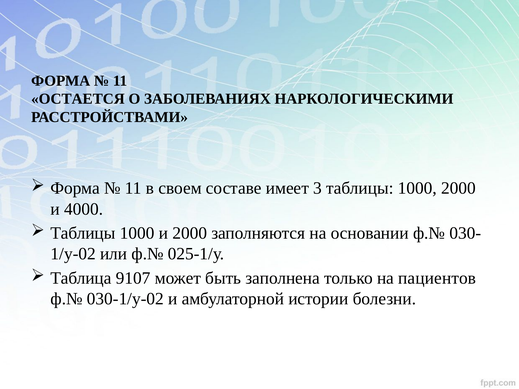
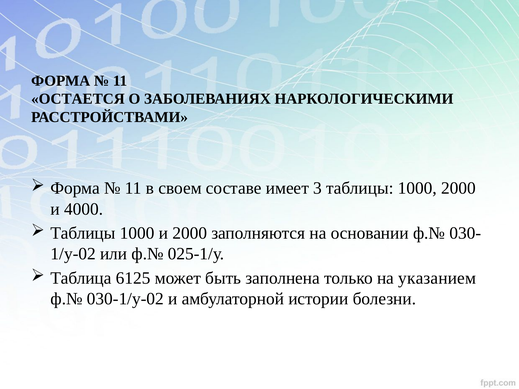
9107: 9107 -> 6125 (133, 278)
пациентов: пациентов -> указанием (437, 278)
